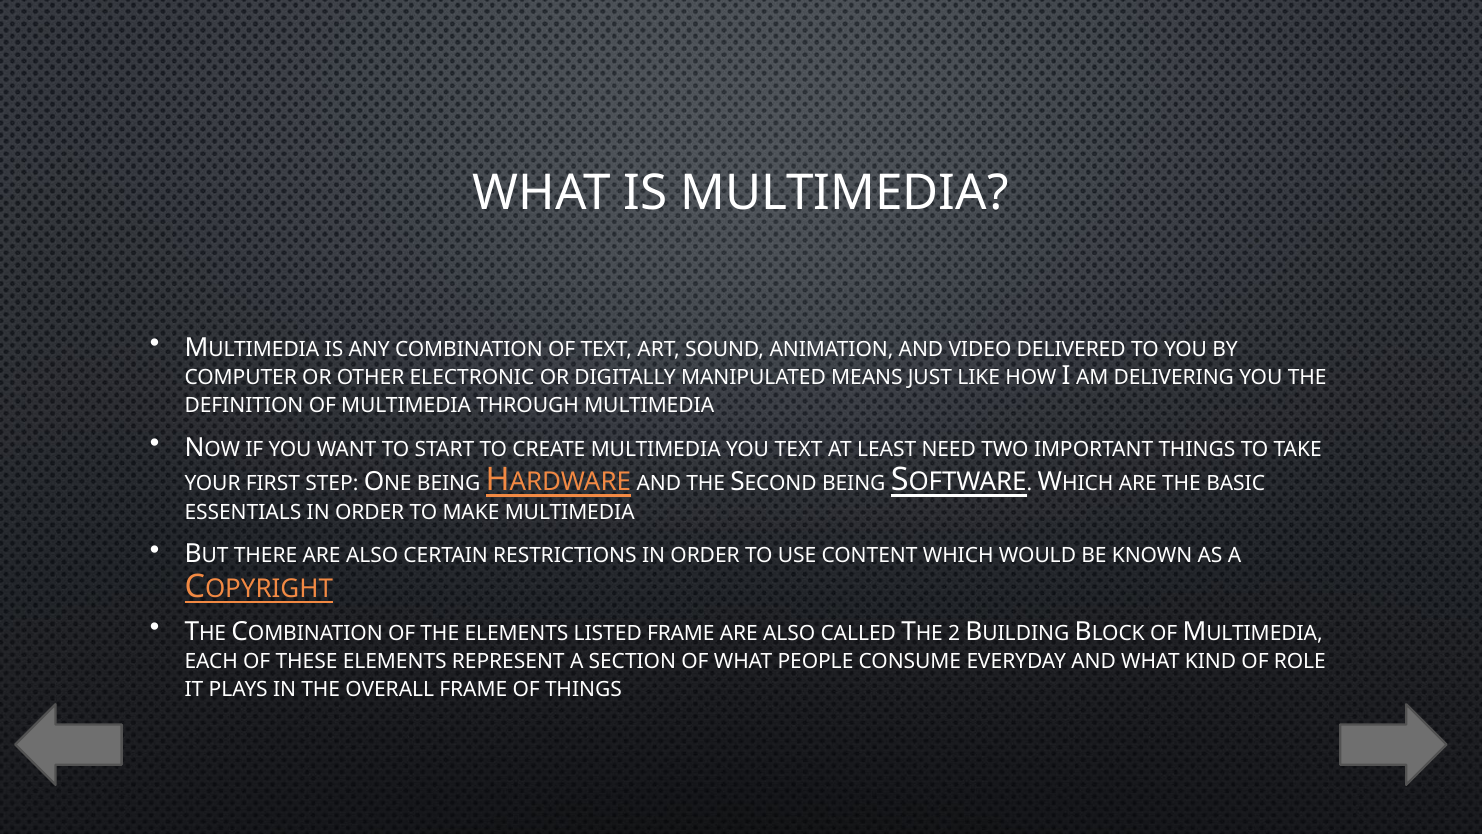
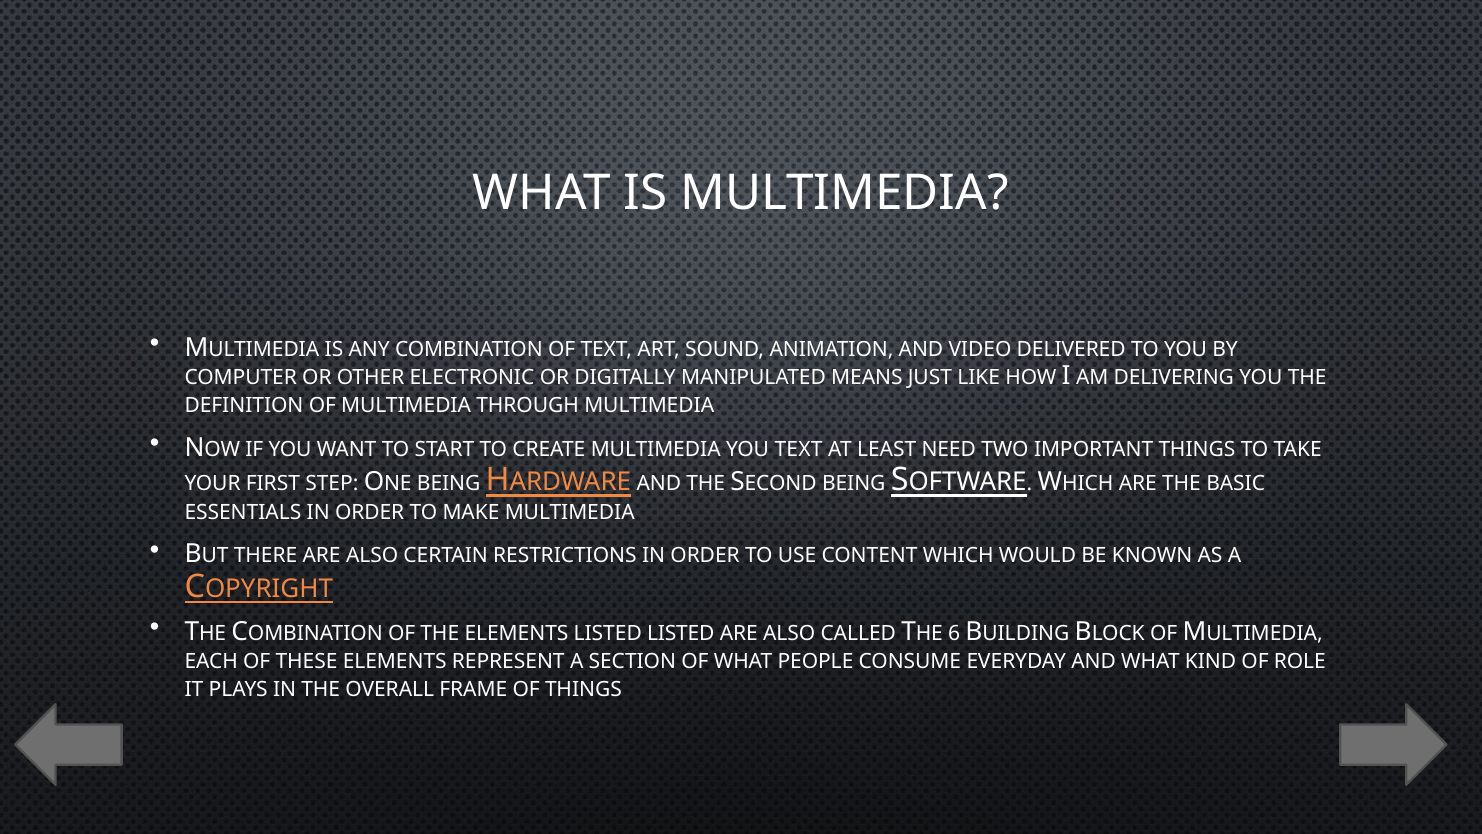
LISTED FRAME: FRAME -> LISTED (681, 633)
2: 2 -> 6 (954, 633)
